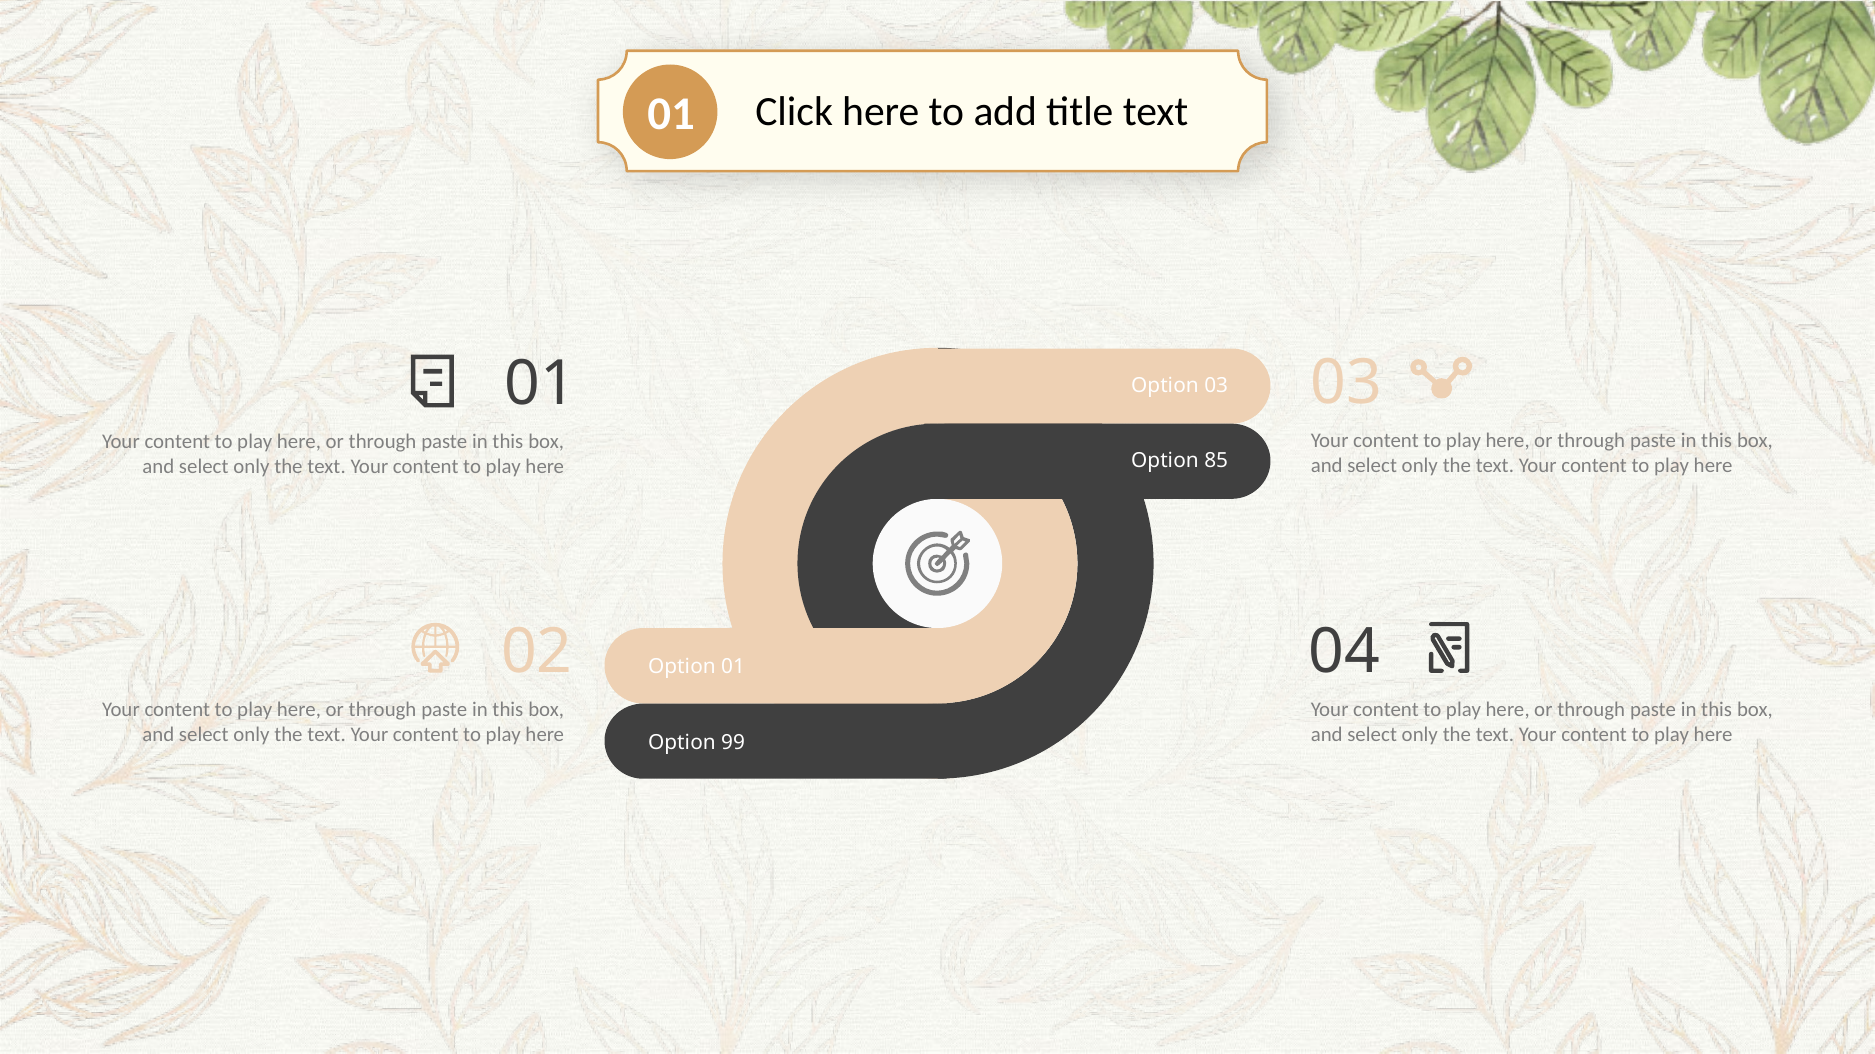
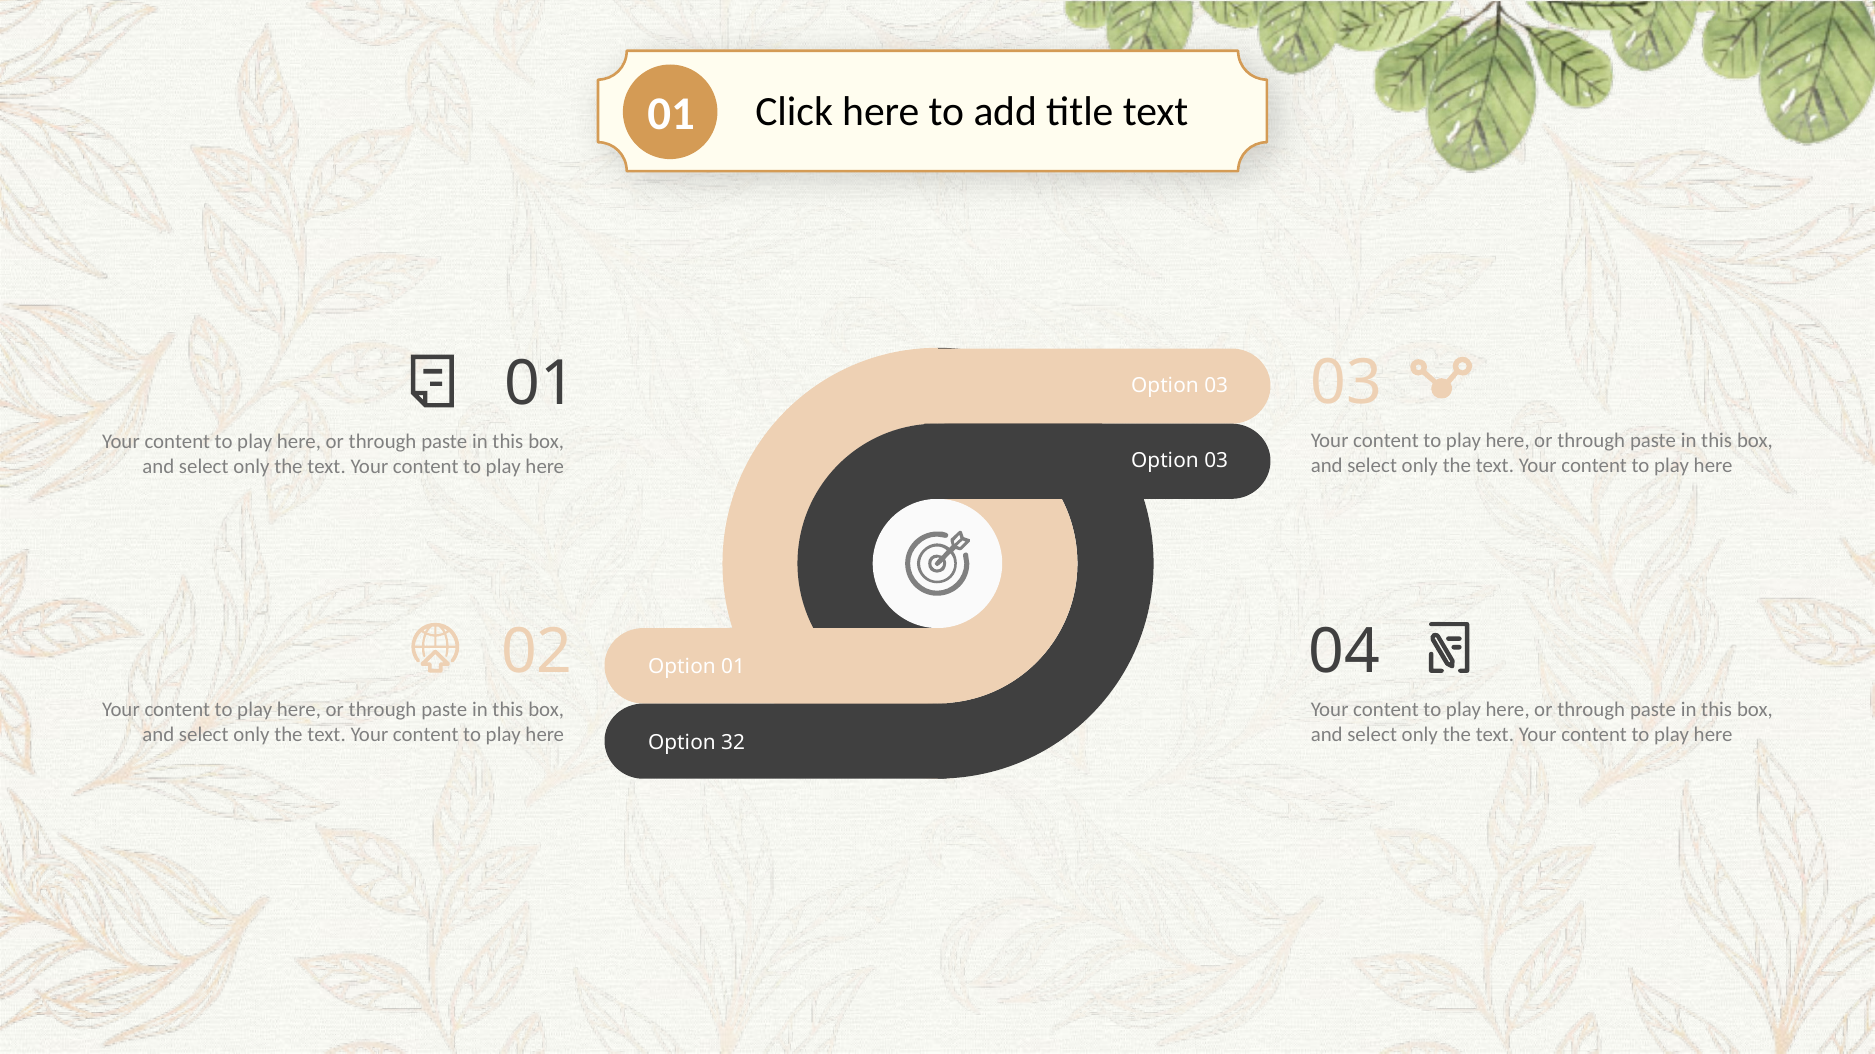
85: 85 -> 03 (1216, 461)
99: 99 -> 32 (733, 742)
